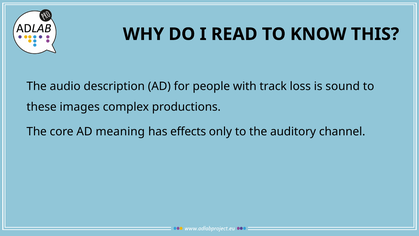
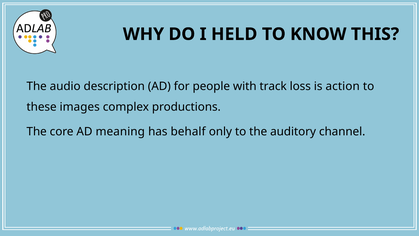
READ: READ -> HELD (234, 34)
sound: sound -> action (343, 86)
effects: effects -> behalf (188, 132)
